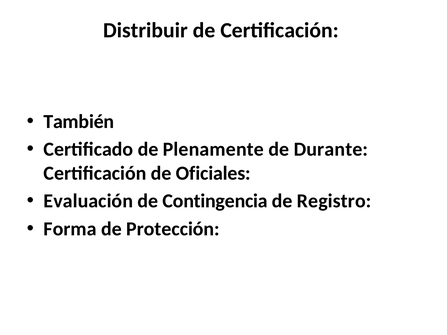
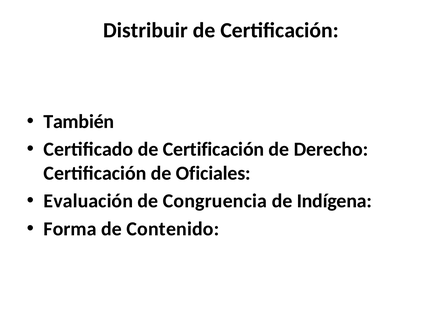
Certificado de Plenamente: Plenamente -> Certificación (214, 149)
Durante: Durante -> Derecho (331, 149)
Contingencia: Contingencia -> Congruencia (215, 201)
Registro: Registro -> Indígena (334, 201)
Protección: Protección -> Contenido (173, 229)
